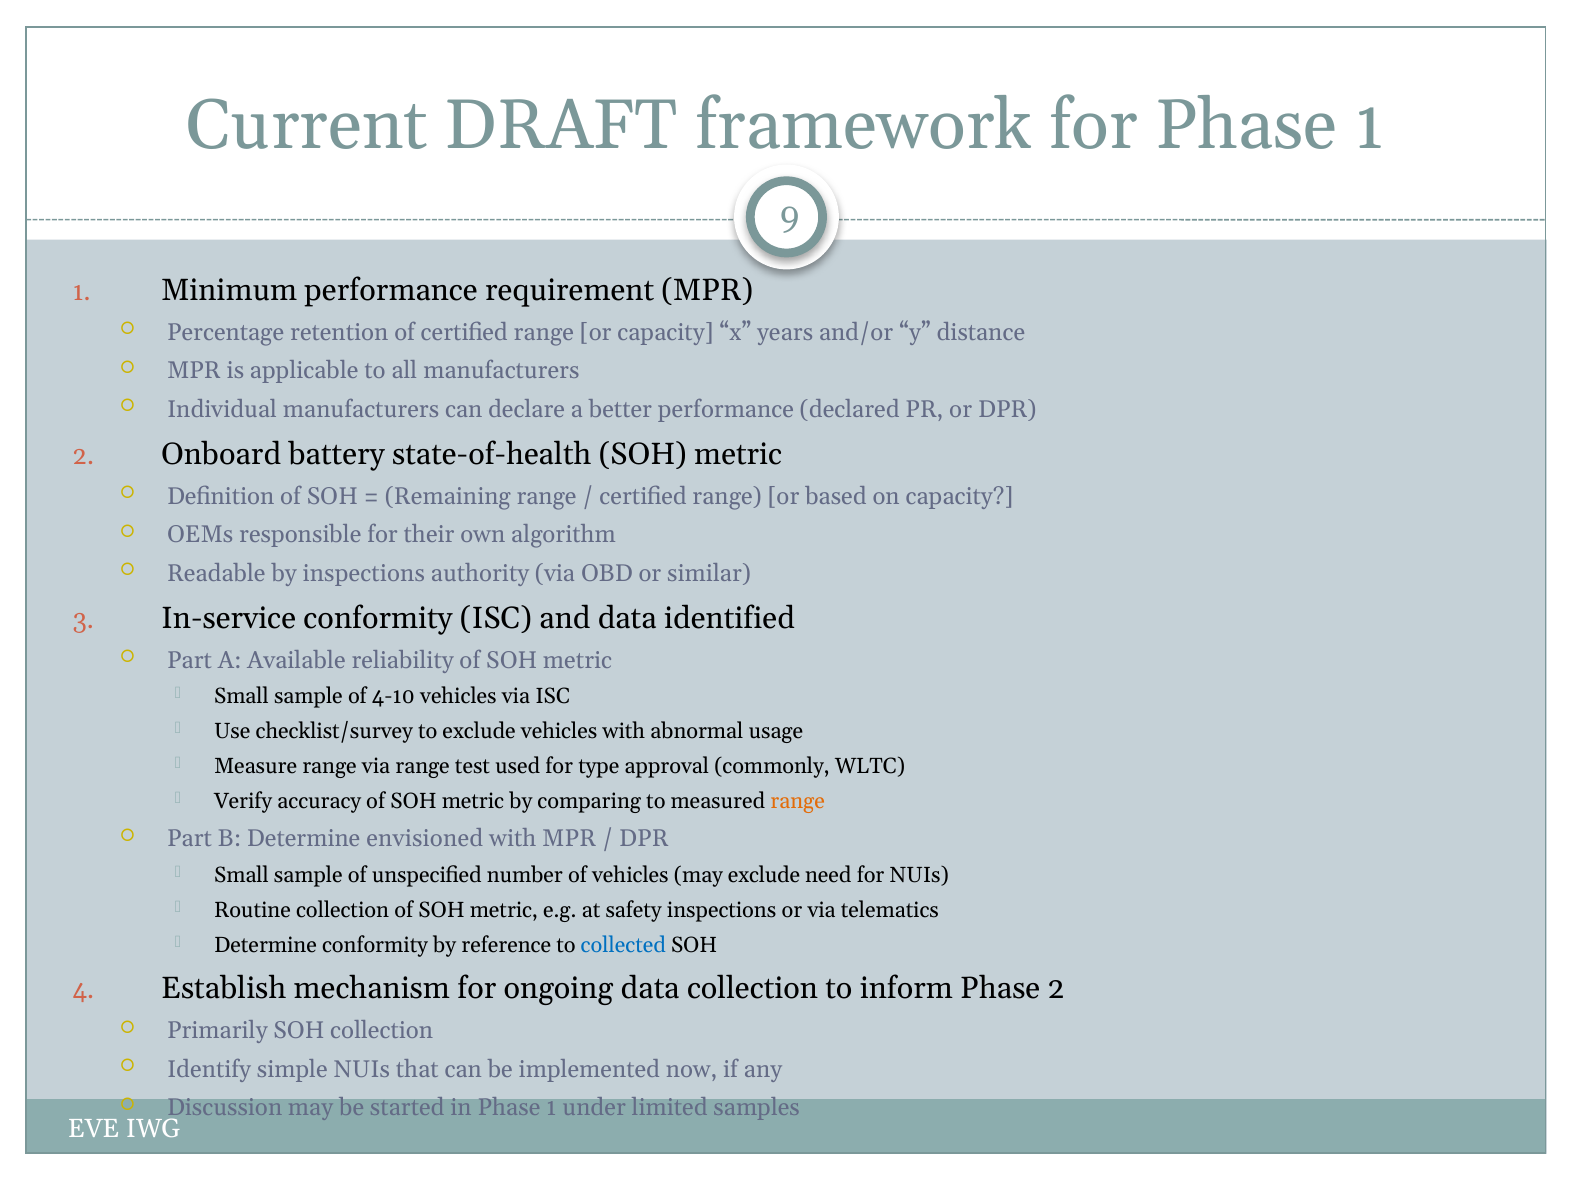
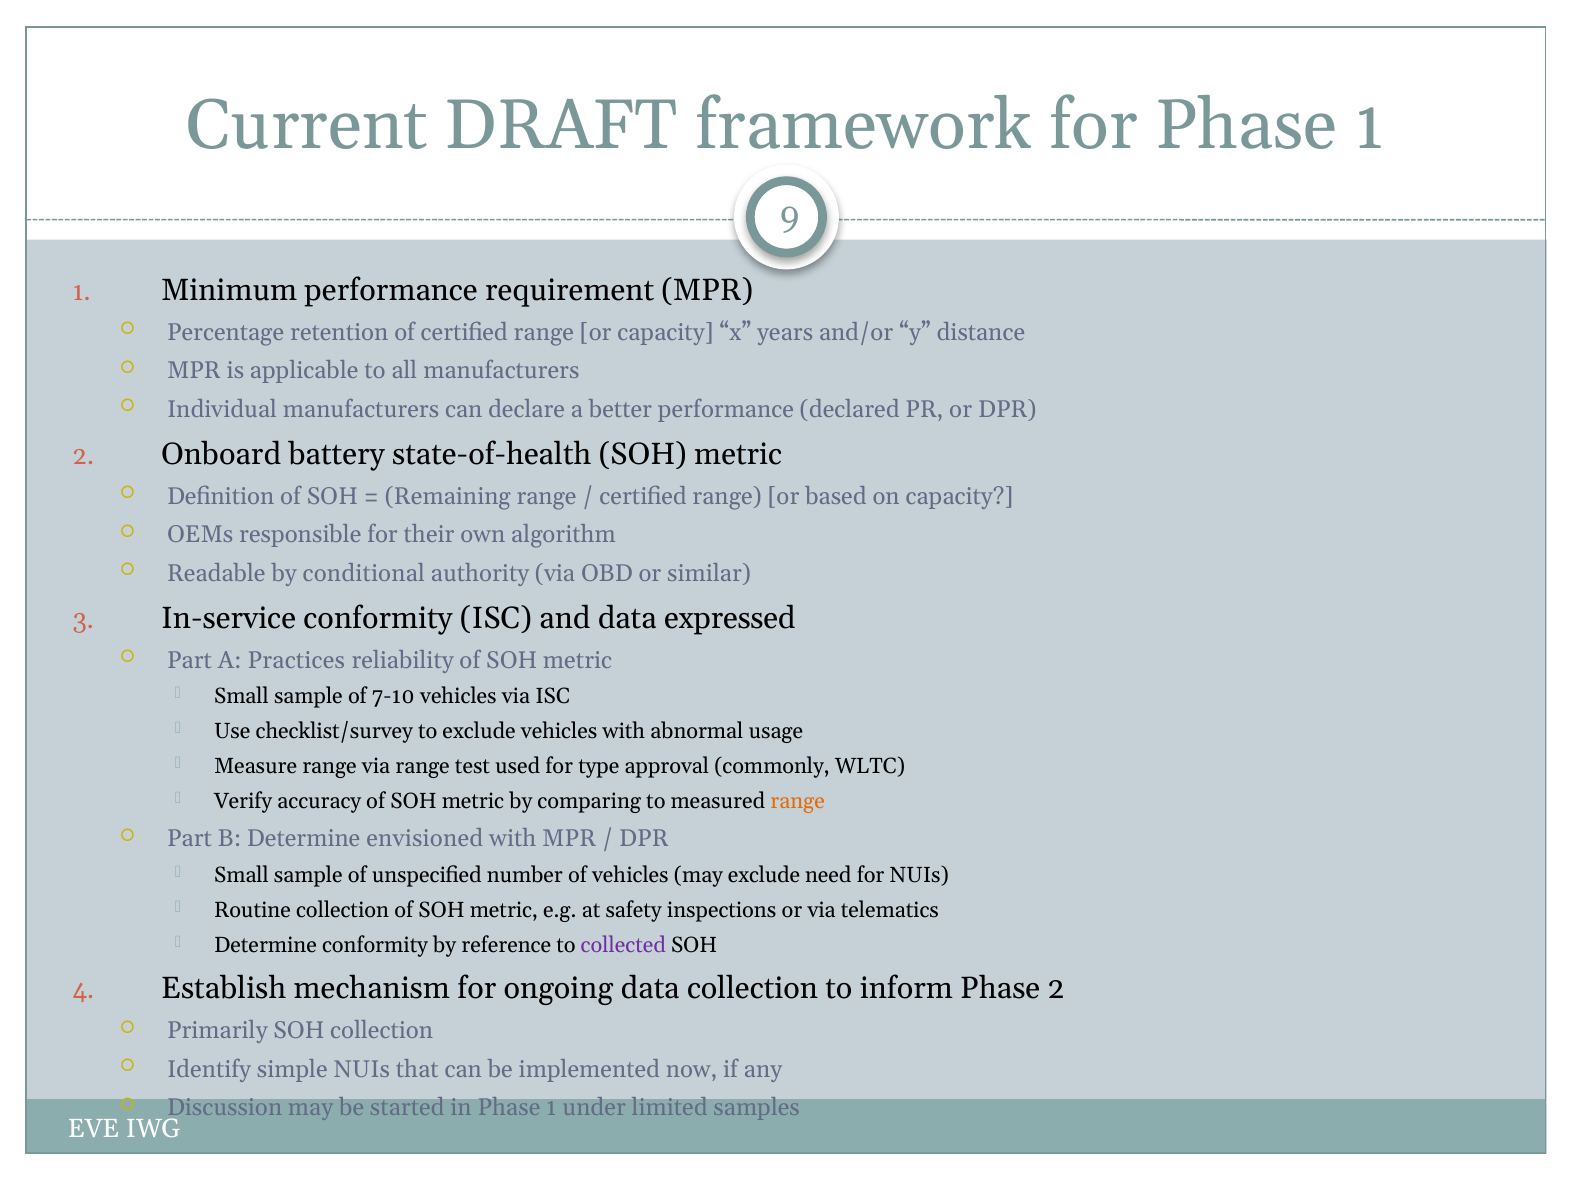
by inspections: inspections -> conditional (364, 573)
identified: identified -> expressed (730, 618)
Available: Available -> Practices (296, 660)
4-10: 4-10 -> 7-10 (393, 696)
collected colour: blue -> purple (623, 945)
